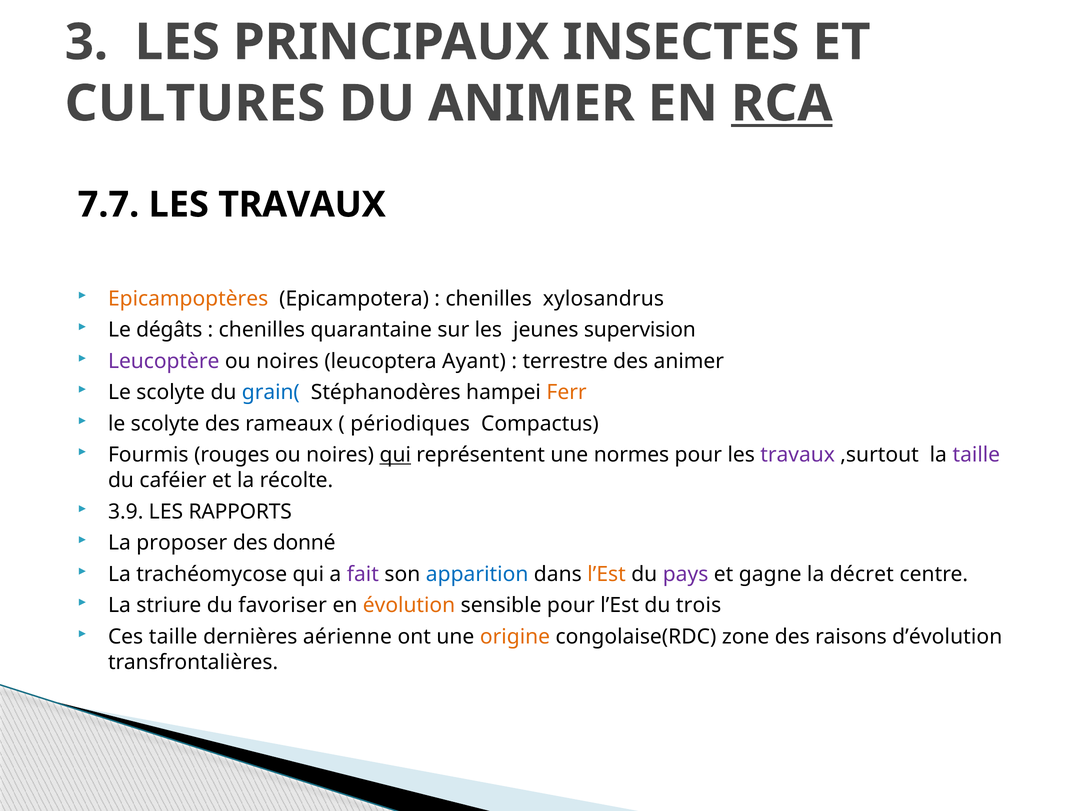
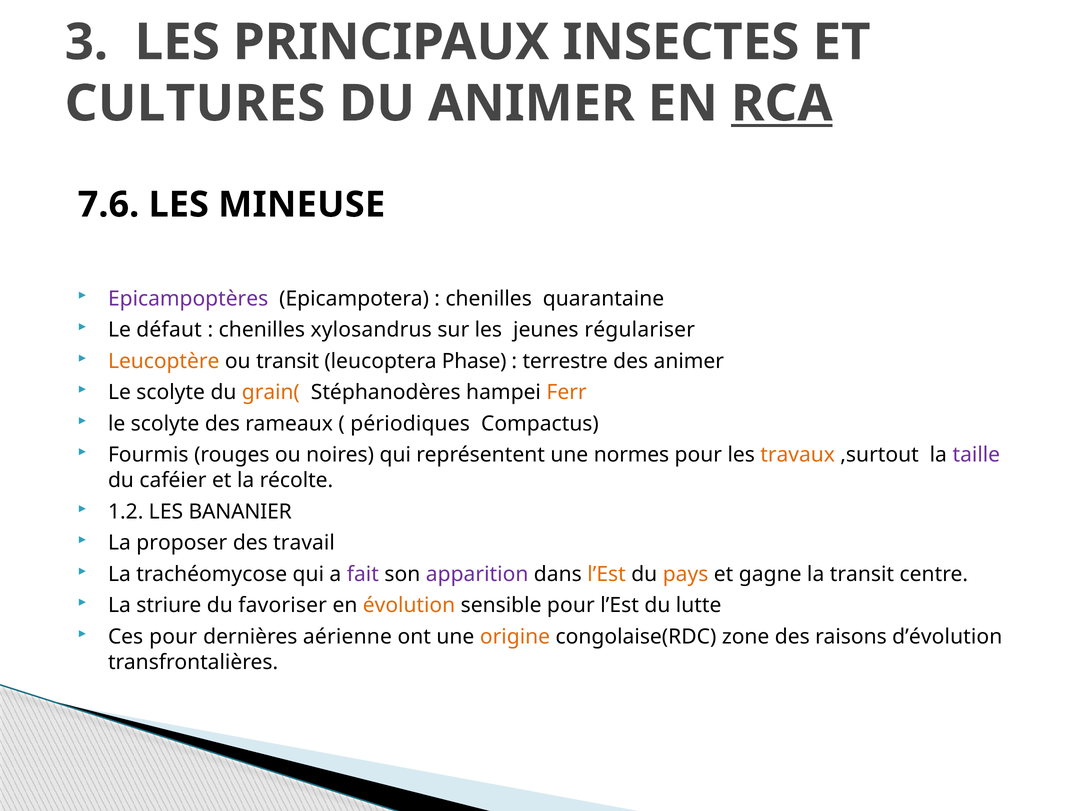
7.7: 7.7 -> 7.6 (109, 205)
TRAVAUX: TRAVAUX -> MINEUSE (302, 205)
Epicampoptères colour: orange -> purple (188, 299)
xylosandrus: xylosandrus -> quarantaine (603, 299)
dégâts: dégâts -> défaut (169, 330)
quarantaine: quarantaine -> xylosandrus (371, 330)
supervision: supervision -> régulariser (640, 330)
Leucoptère colour: purple -> orange (164, 361)
noires: noires -> transit (288, 361)
Ayant: Ayant -> Phase (474, 361)
grain( colour: blue -> orange (271, 393)
qui underline: present -> none (395, 455)
travaux colour: purple -> orange (798, 455)
3.9: 3.9 -> 1.2 (126, 512)
RAPPORTS: RAPPORTS -> BANANIER (240, 512)
donné: donné -> travail (304, 543)
apparition colour: blue -> purple (477, 575)
pays colour: purple -> orange (686, 575)
la décret: décret -> transit (862, 575)
trois: trois -> lutte (699, 606)
Ces taille: taille -> pour (173, 637)
